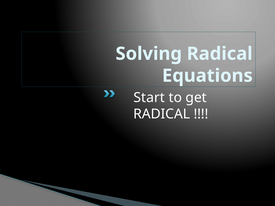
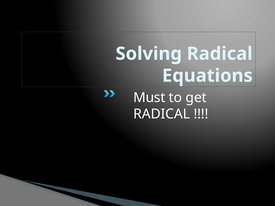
Start: Start -> Must (149, 98)
